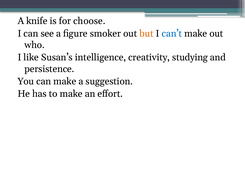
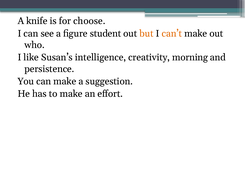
smoker: smoker -> student (105, 33)
can’t colour: blue -> orange (172, 33)
studying: studying -> morning (190, 57)
